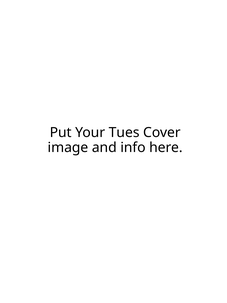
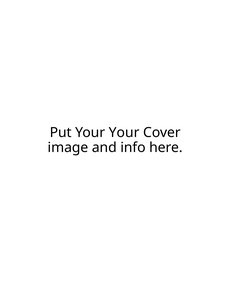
Your Tues: Tues -> Your (124, 132)
